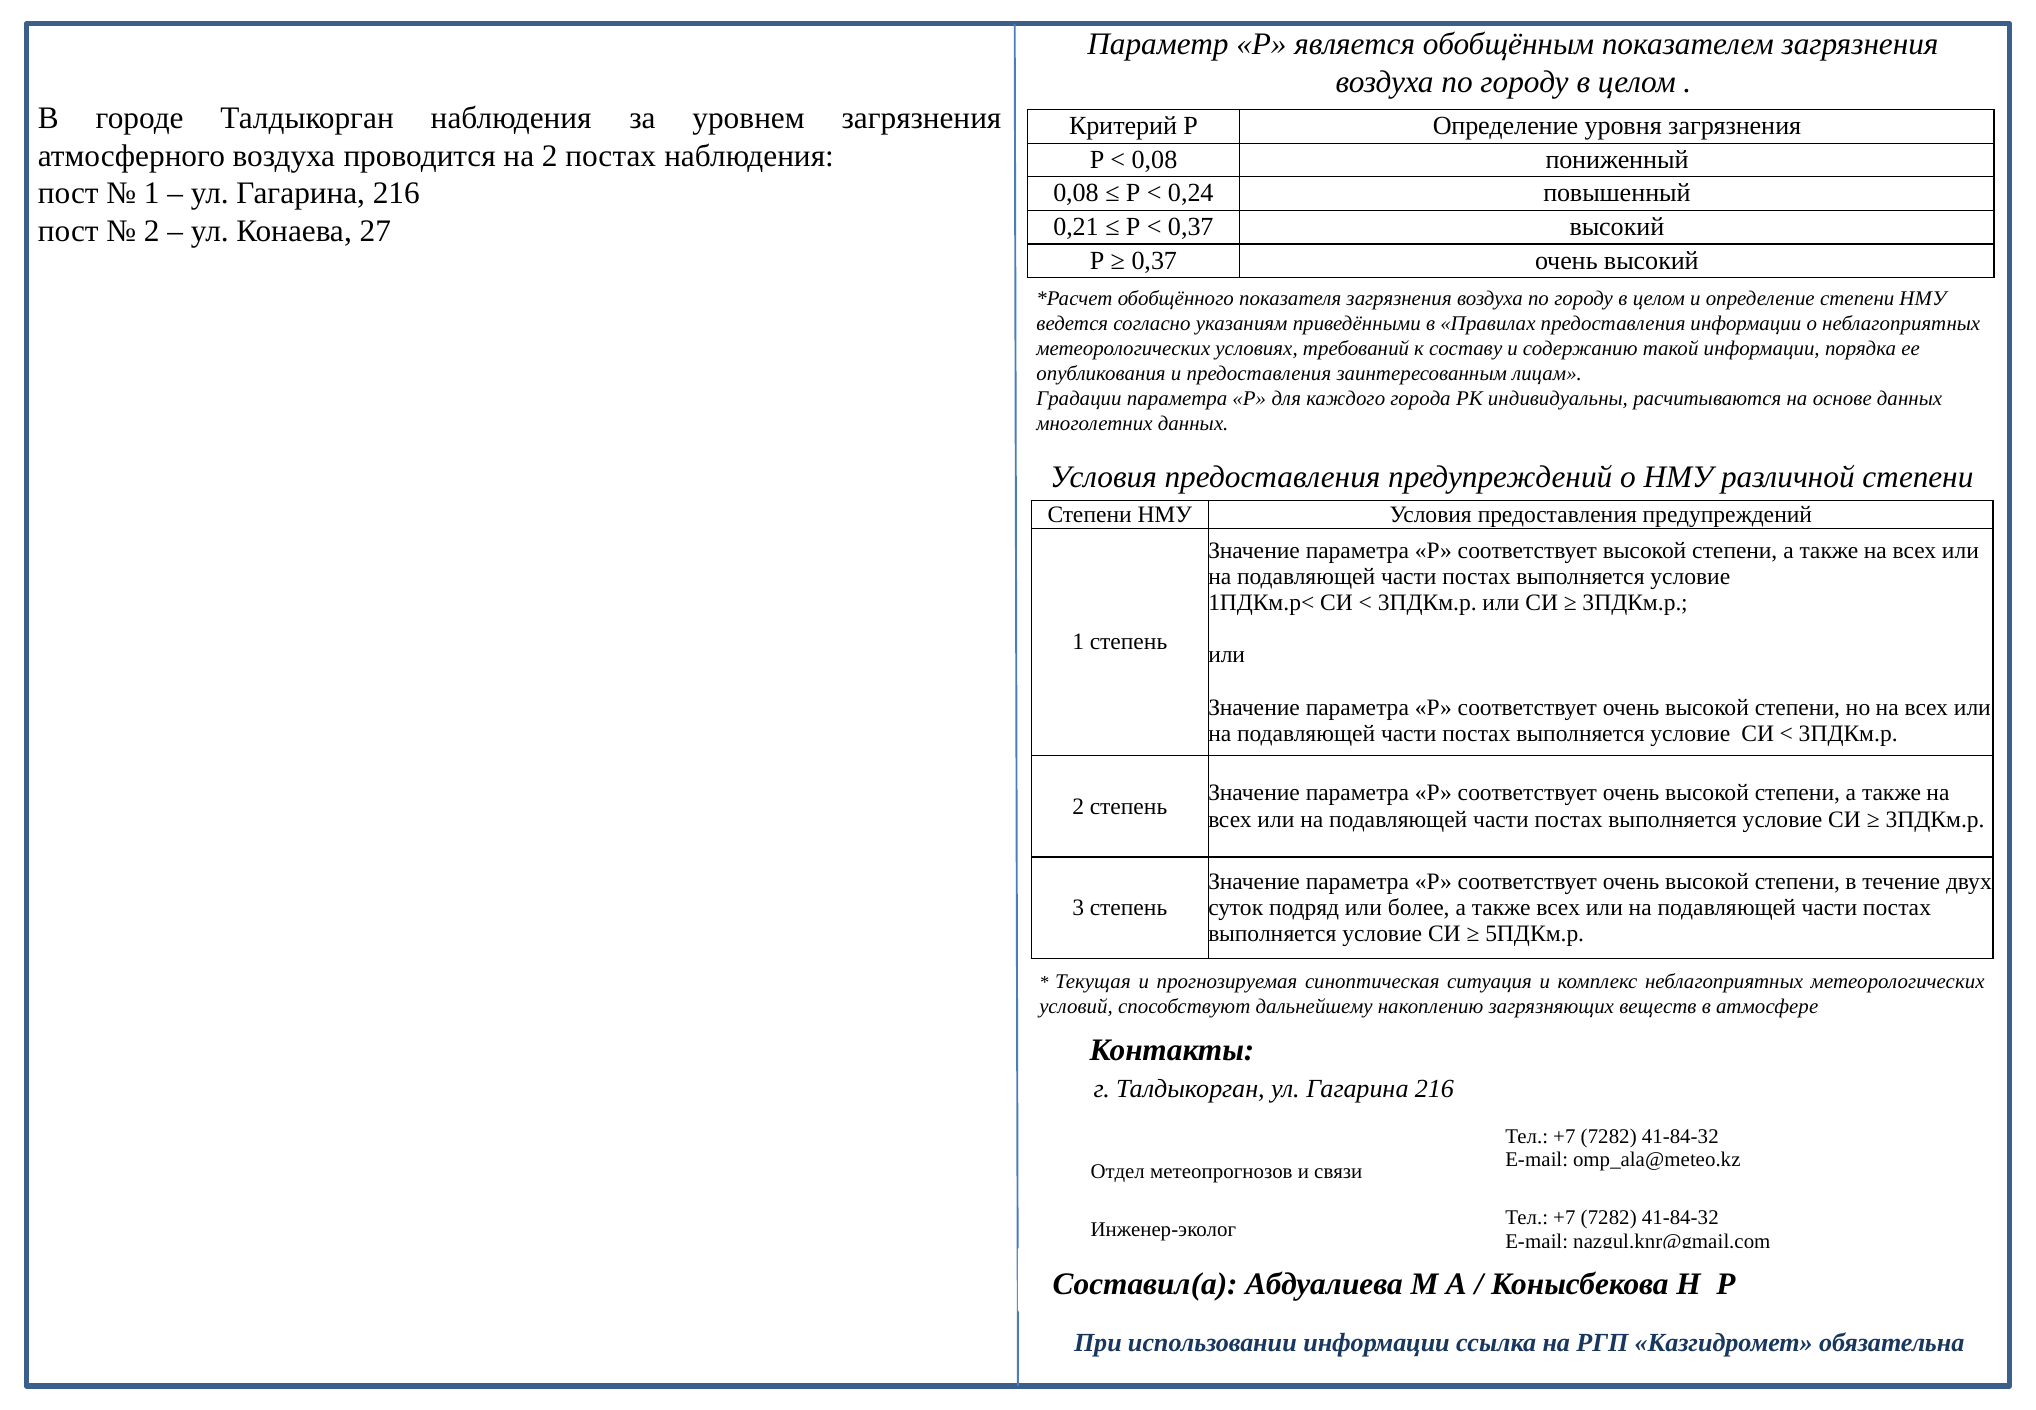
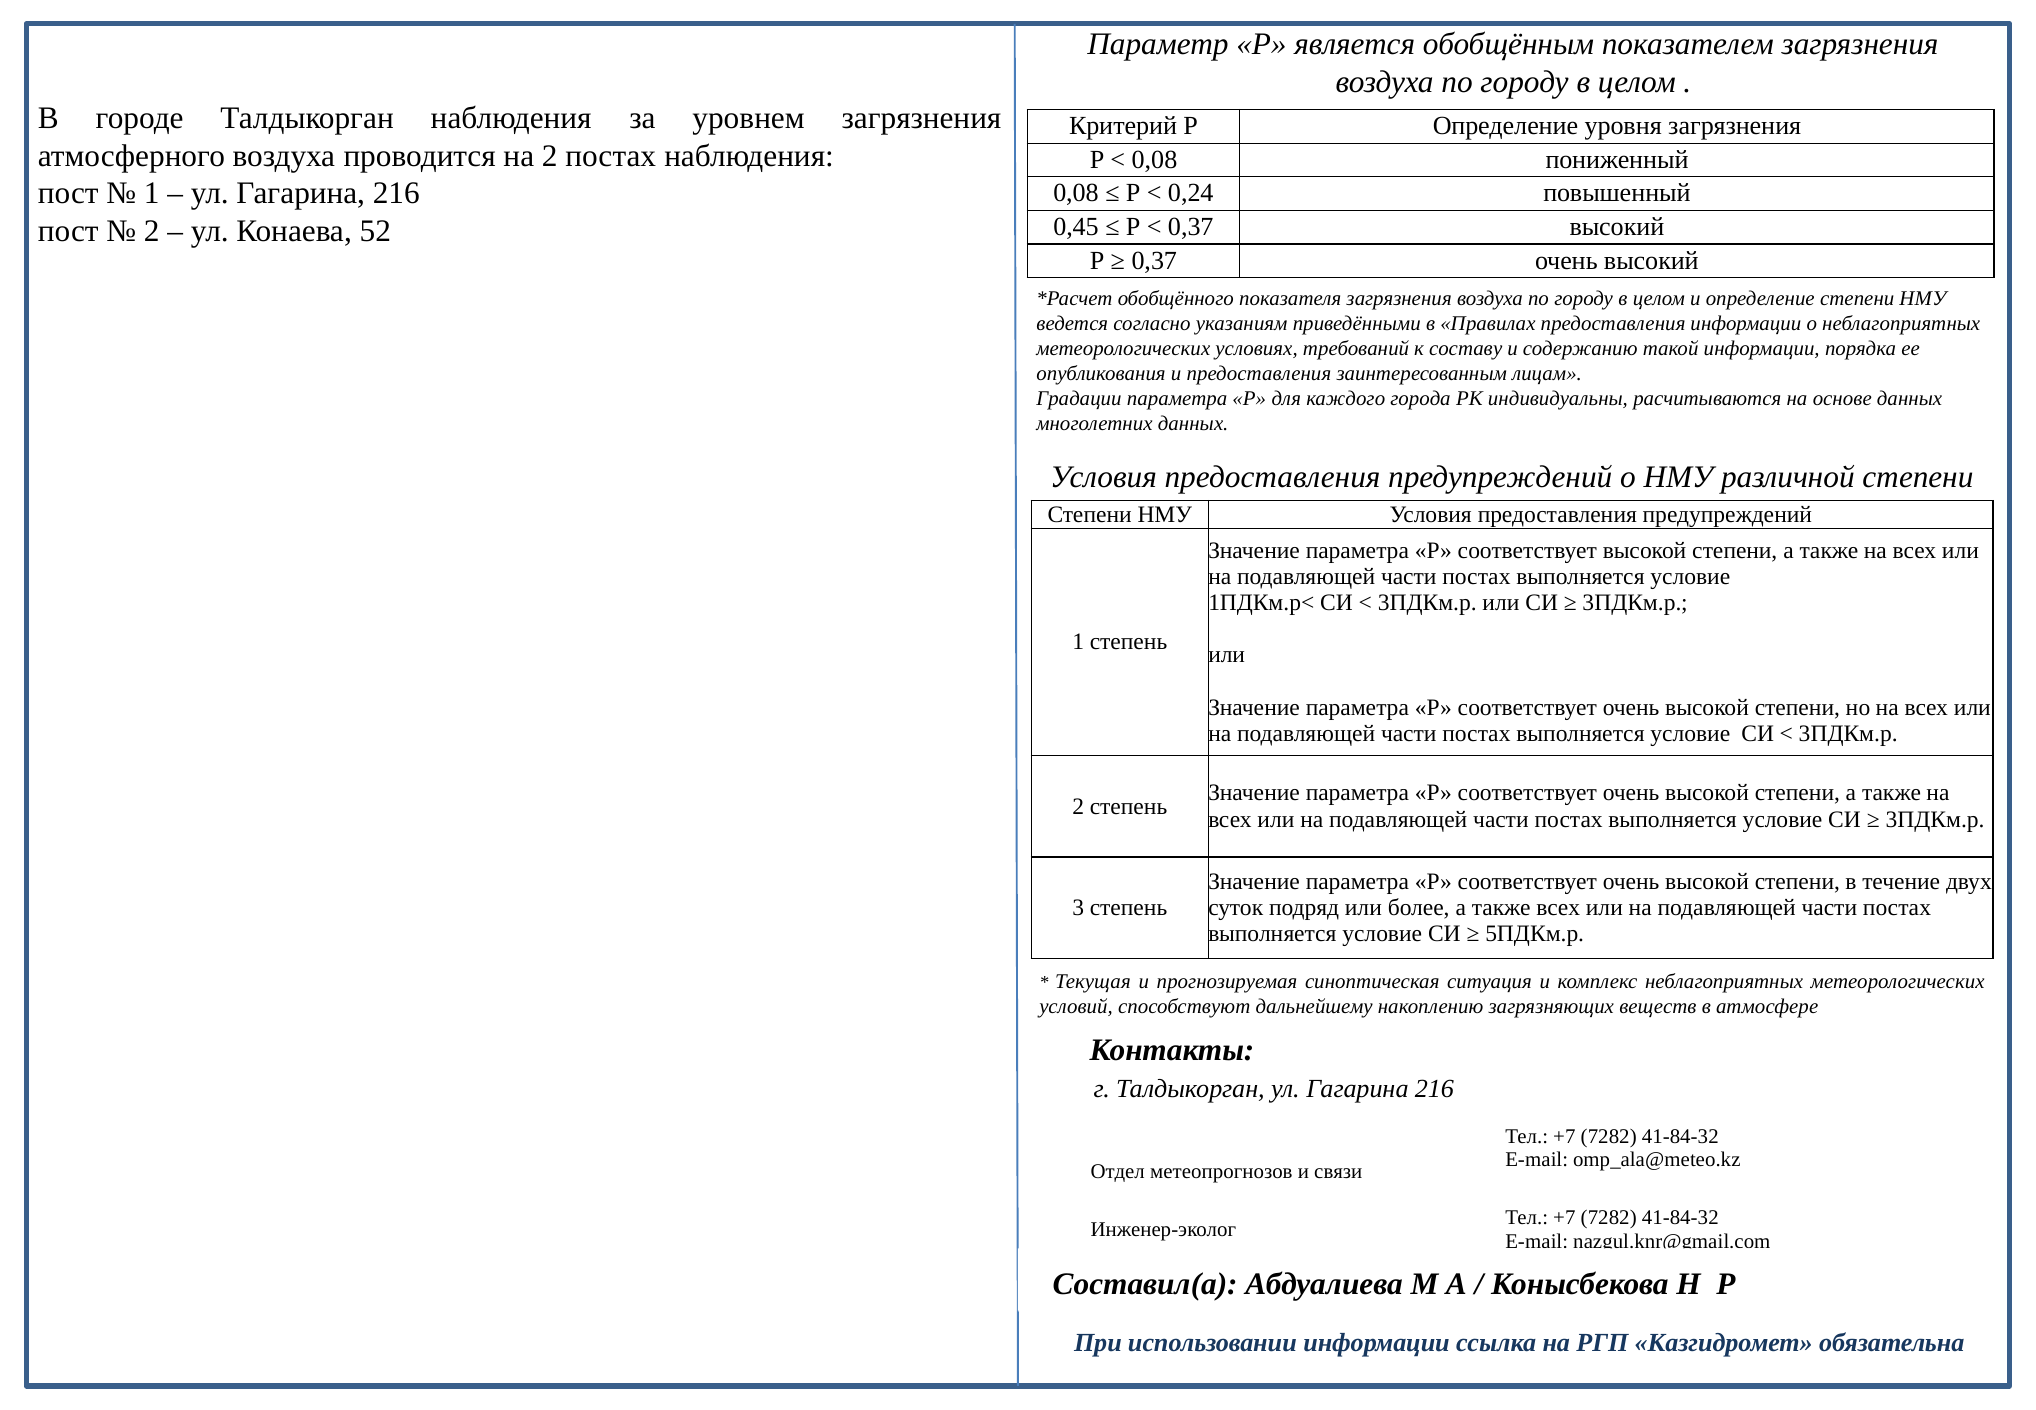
0,21: 0,21 -> 0,45 (1076, 227)
27: 27 -> 52 (375, 231)
